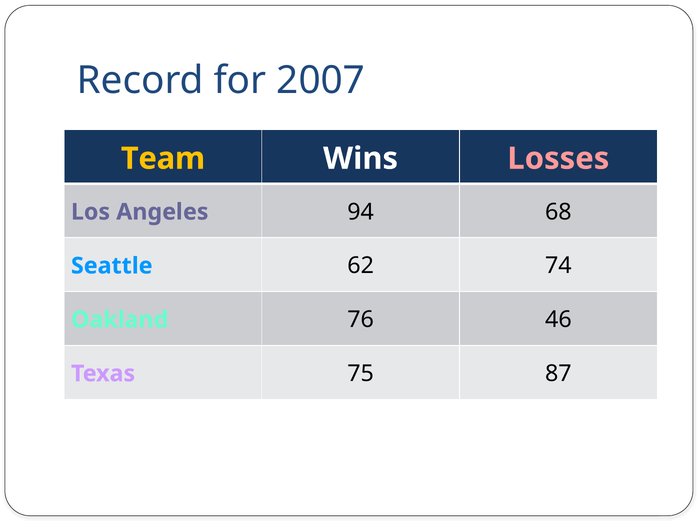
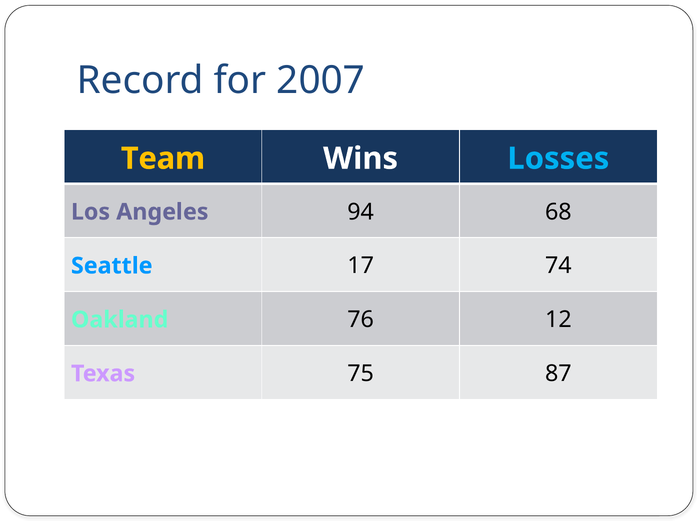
Losses colour: pink -> light blue (558, 159)
62: 62 -> 17 (361, 266)
46: 46 -> 12 (558, 320)
